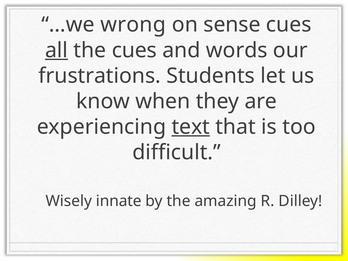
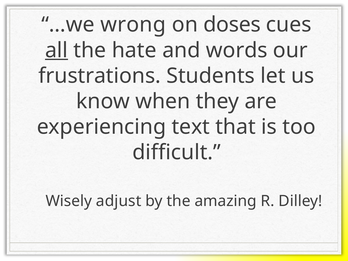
sense: sense -> doses (232, 25)
the cues: cues -> hate (134, 50)
text underline: present -> none (191, 127)
innate: innate -> adjust (119, 201)
